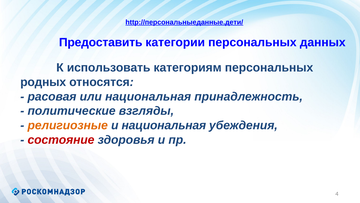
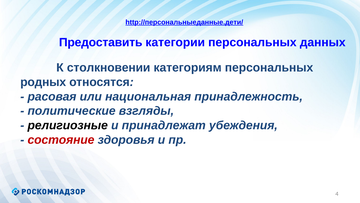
использовать: использовать -> столкновении (109, 68)
религиозные colour: orange -> black (68, 125)
и национальная: национальная -> принадлежат (164, 125)
